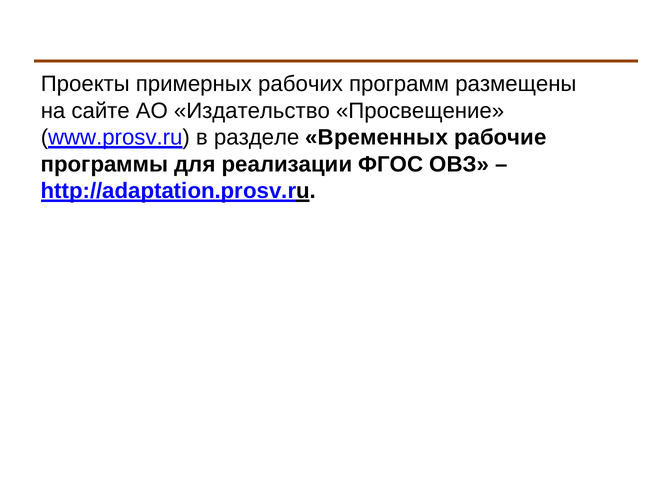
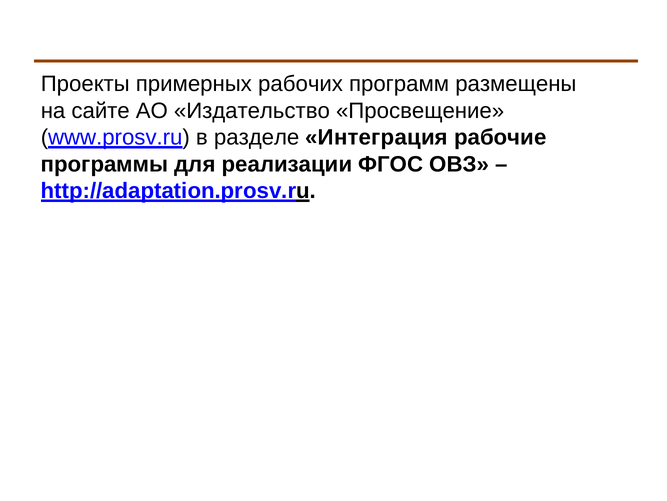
Временных: Временных -> Интеграция (377, 137)
